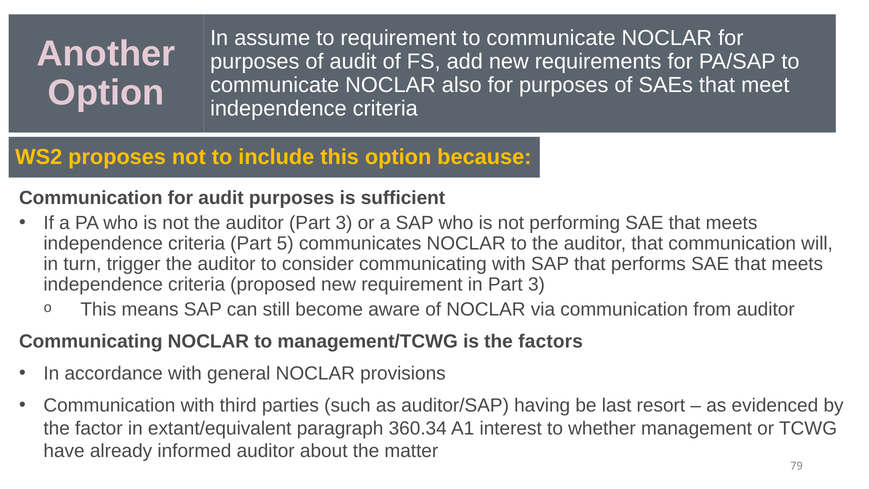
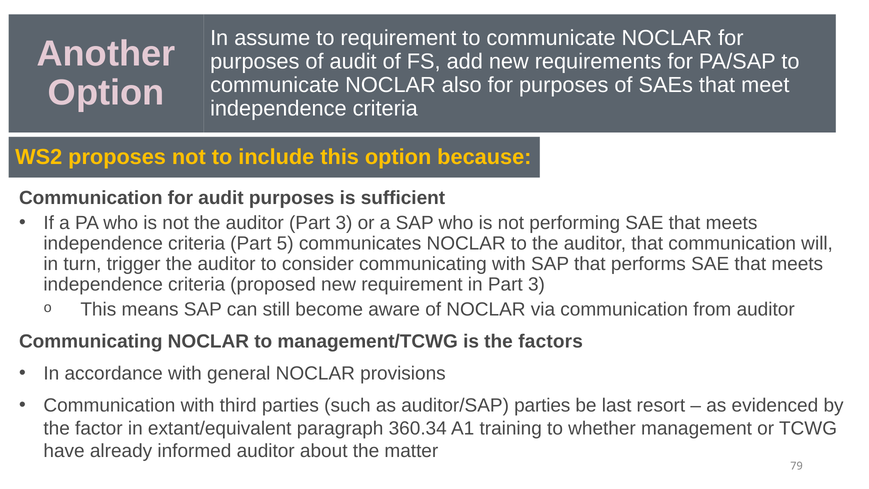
auditor/SAP having: having -> parties (542, 405)
interest: interest -> training (511, 428)
